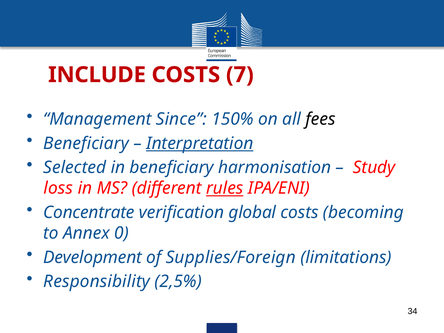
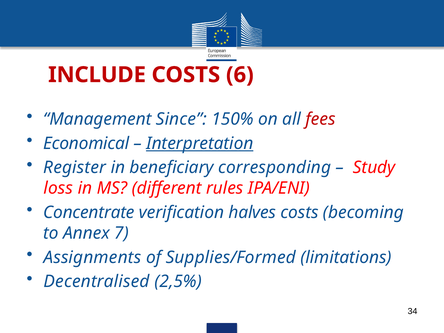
7: 7 -> 6 (240, 75)
fees colour: black -> red (321, 119)
Beneficiary: Beneficiary -> Economical (86, 143)
Selected: Selected -> Register (75, 168)
harmonisation: harmonisation -> corresponding (275, 168)
rules underline: present -> none (225, 188)
global: global -> halves (252, 212)
0: 0 -> 7 (121, 233)
Development: Development -> Assignments (92, 257)
Supplies/Foreign: Supplies/Foreign -> Supplies/Formed (231, 257)
Responsibility: Responsibility -> Decentralised (97, 282)
